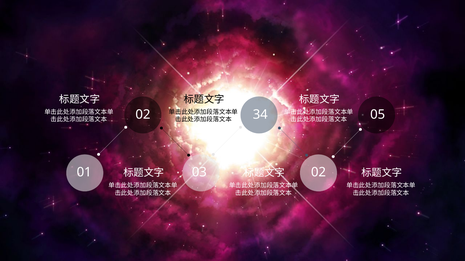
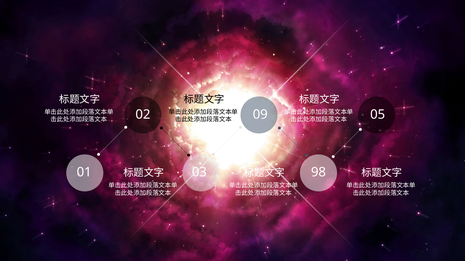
34: 34 -> 09 (260, 115)
03 02: 02 -> 98 (319, 173)
